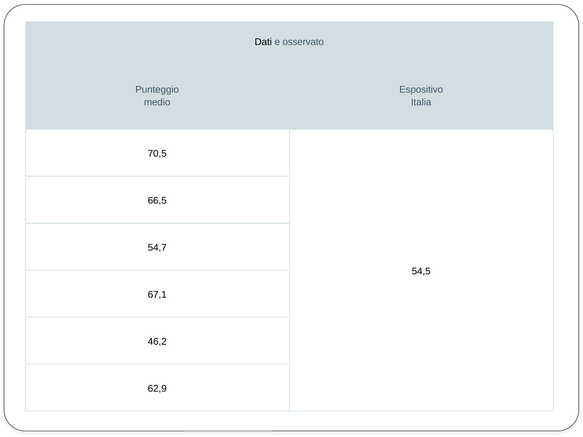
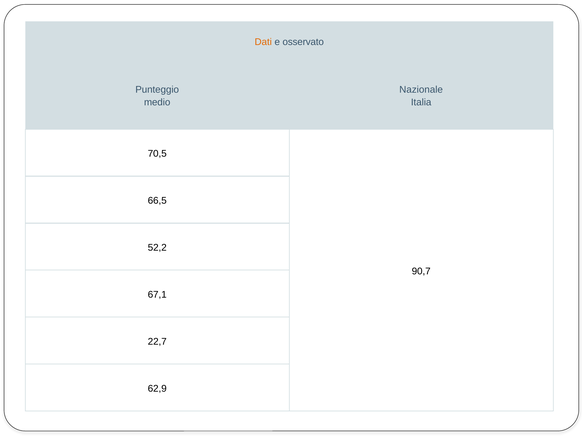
Dati colour: black -> orange (263, 42)
Espositivo: Espositivo -> Nazionale (421, 90)
54,7: 54,7 -> 52,2 (157, 248)
54,5: 54,5 -> 90,7 (421, 271)
46,2: 46,2 -> 22,7 (157, 342)
